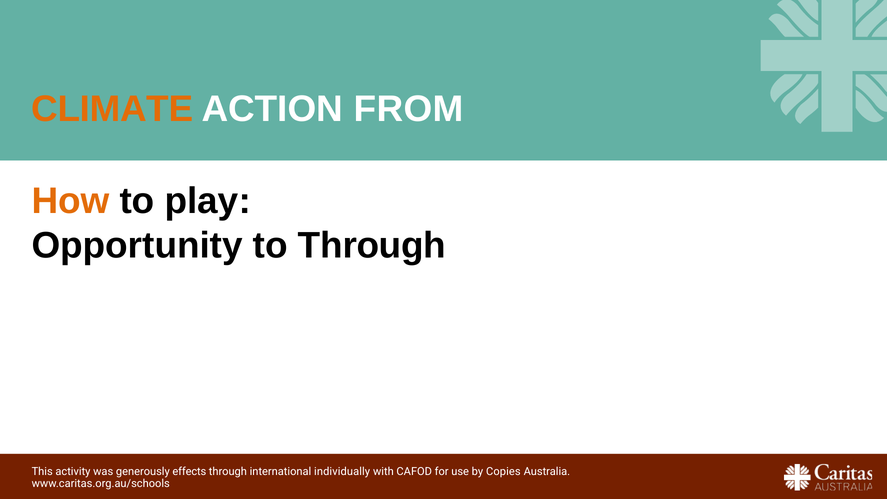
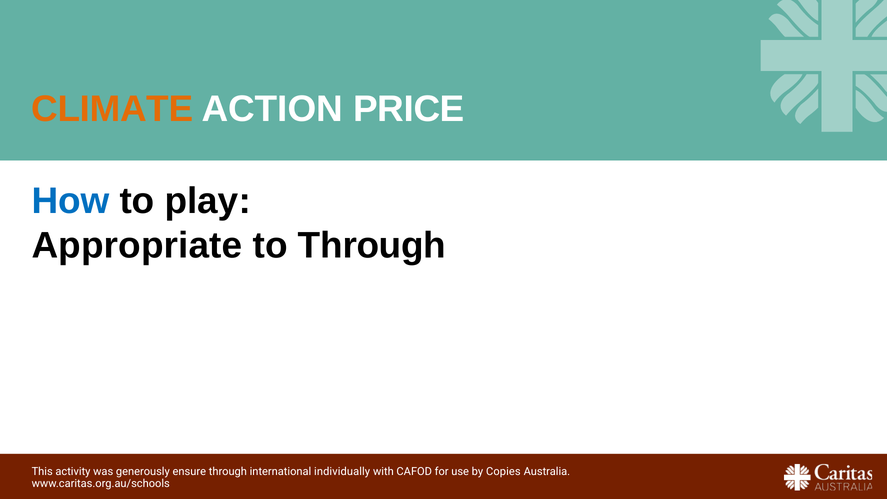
FROM: FROM -> PRICE (409, 109)
How colour: orange -> blue (70, 201)
Opportunity: Opportunity -> Appropriate (137, 245)
effects: effects -> ensure (189, 471)
